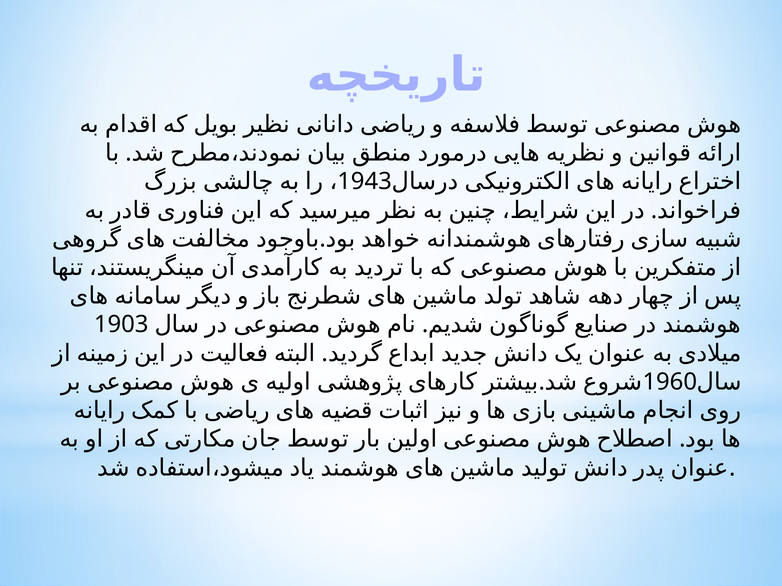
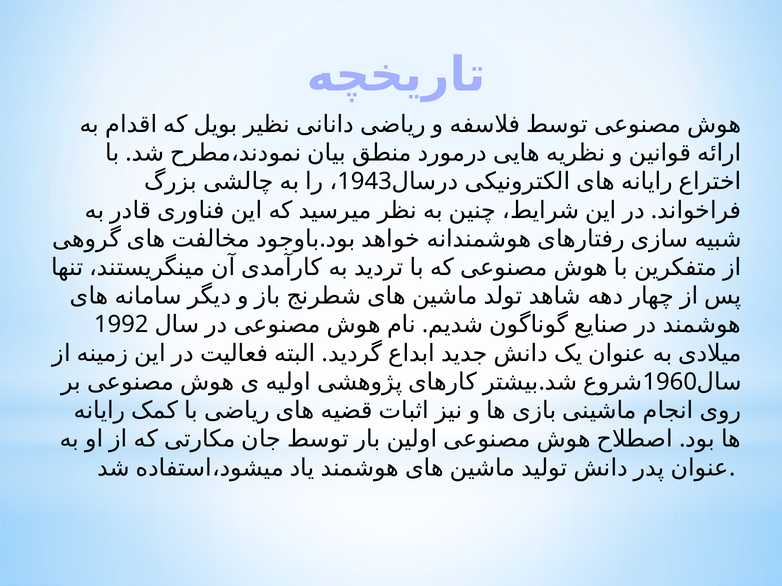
1903: 1903 -> 1992 (121, 325)
